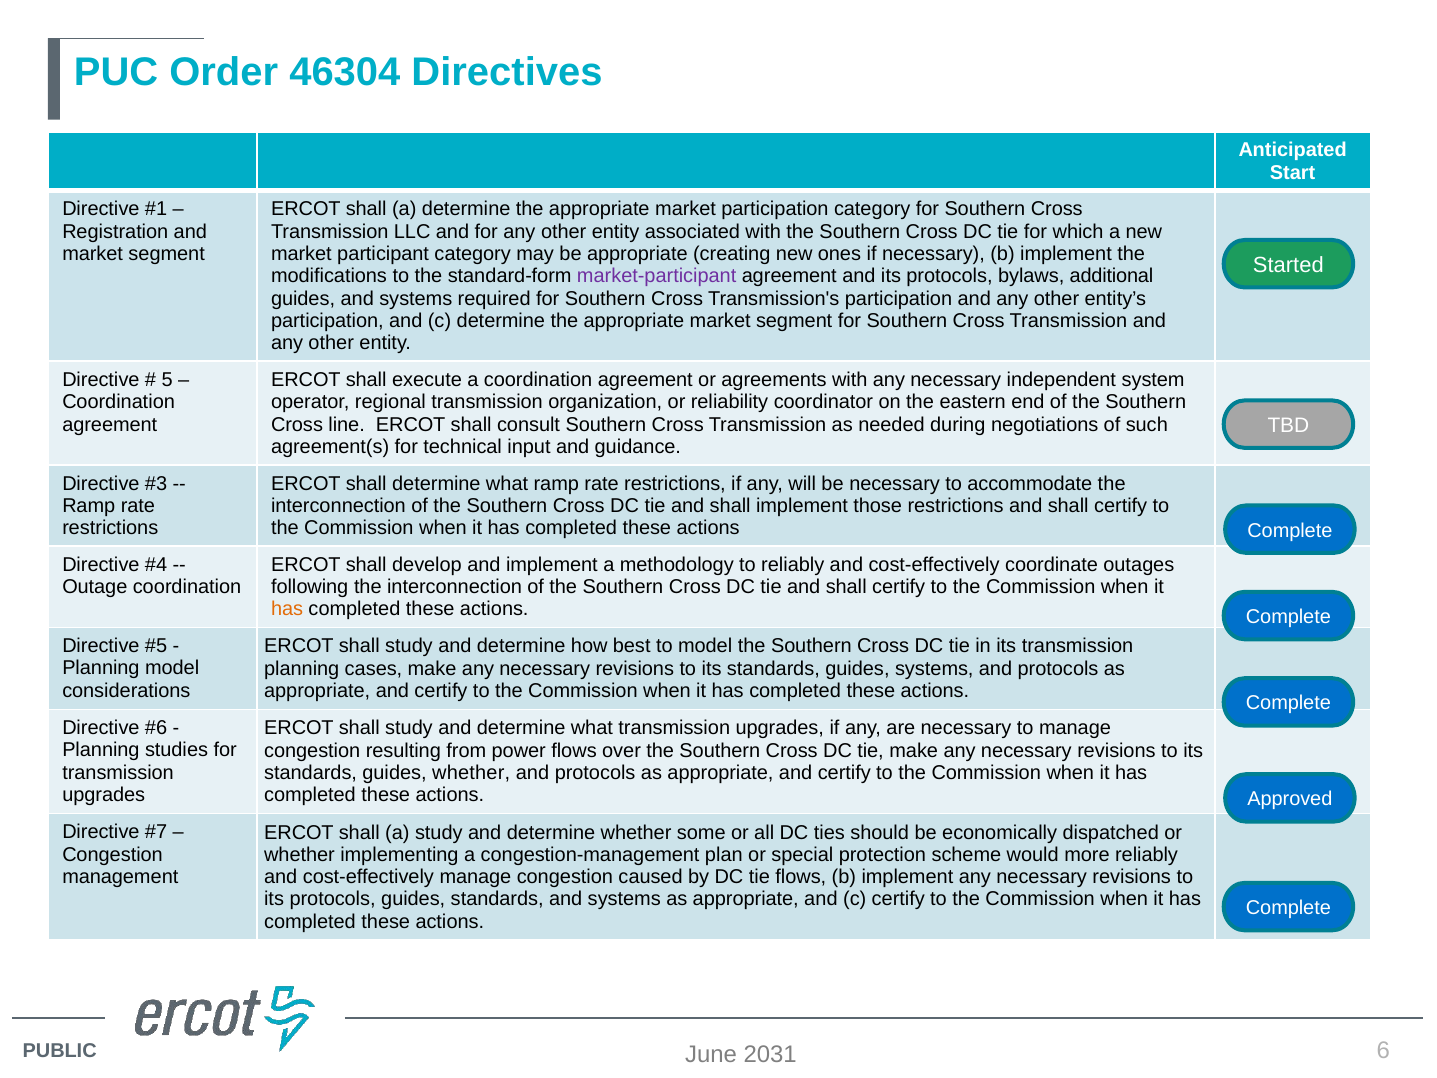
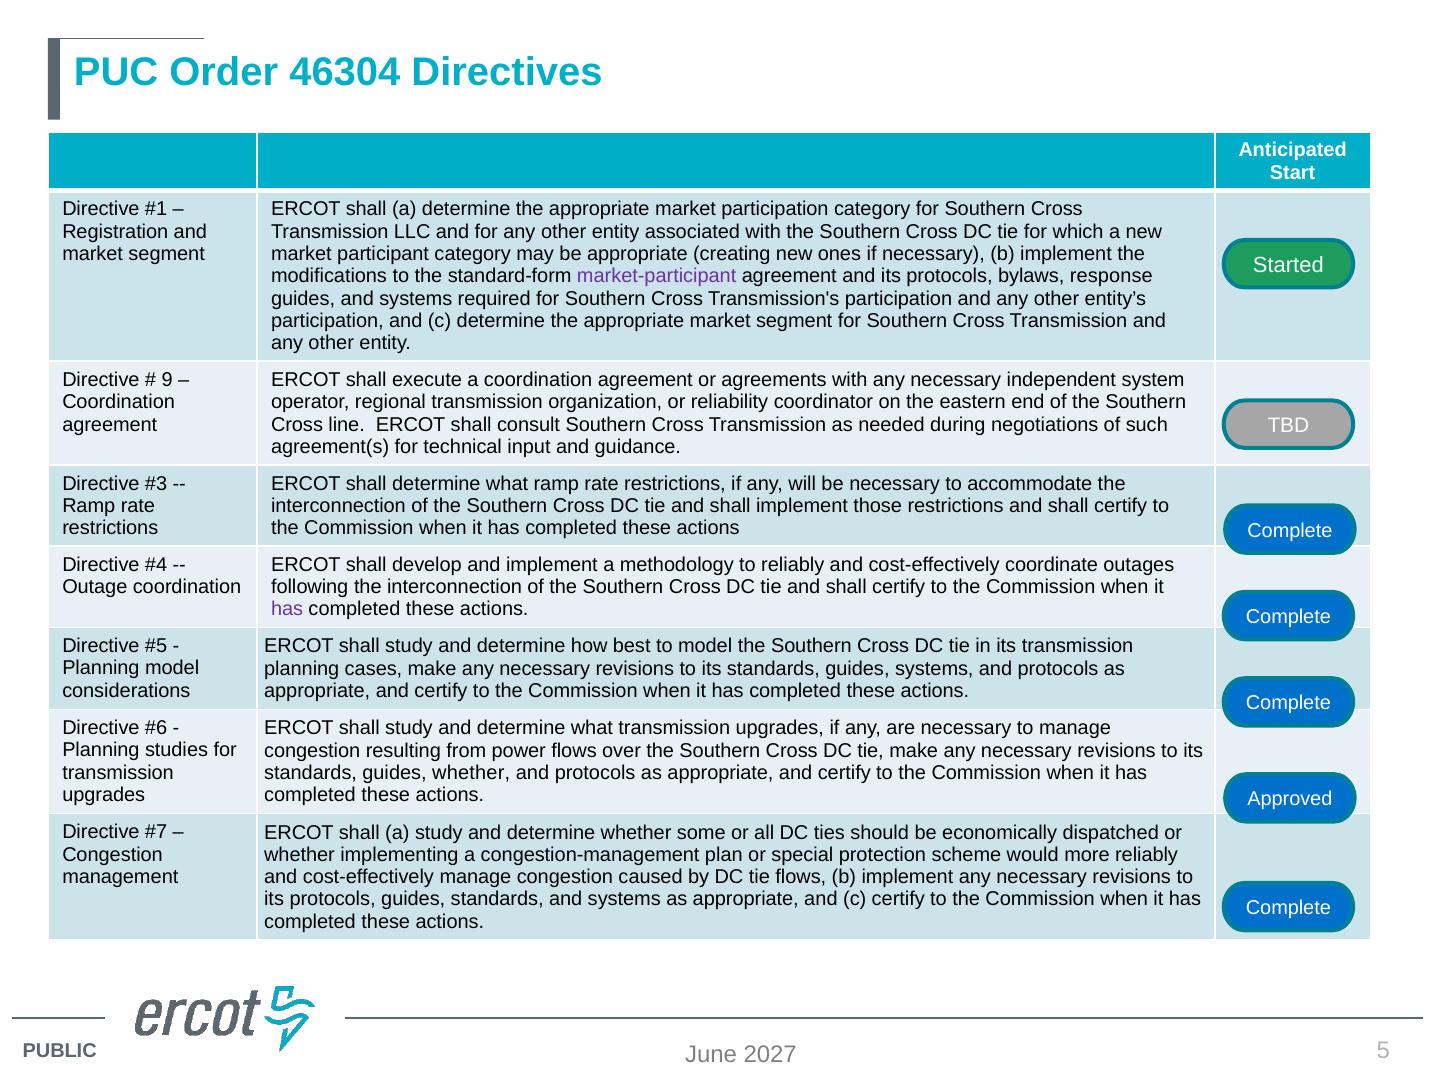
additional: additional -> response (1111, 276)
5: 5 -> 9 (167, 380)
has colour: orange -> purple (287, 609)
6: 6 -> 5 (1383, 1050)
2031: 2031 -> 2027 (770, 1054)
